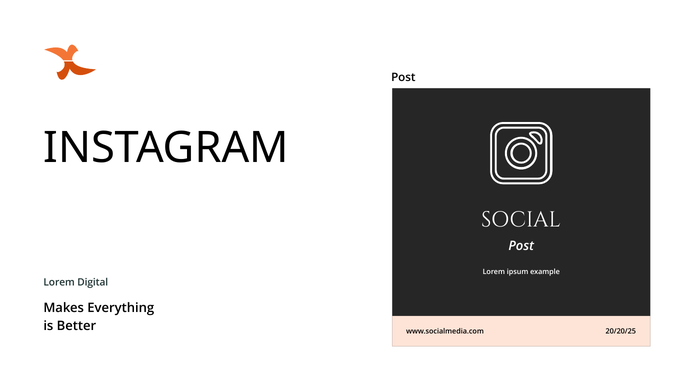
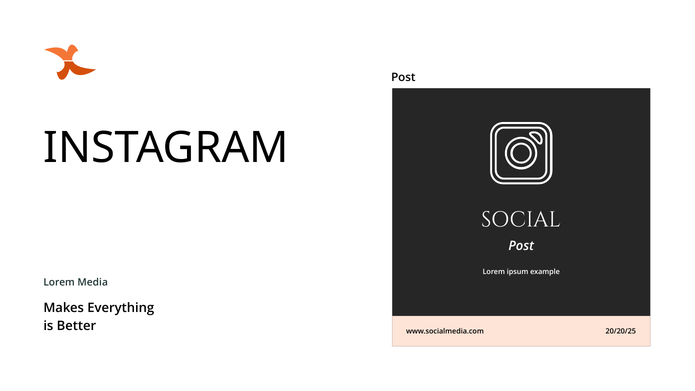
Digital: Digital -> Media (93, 283)
